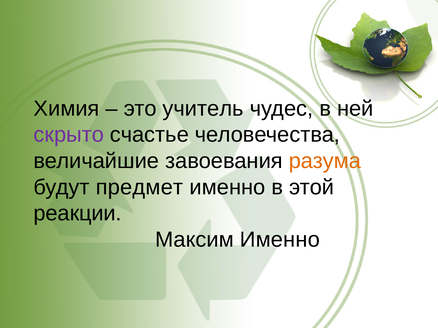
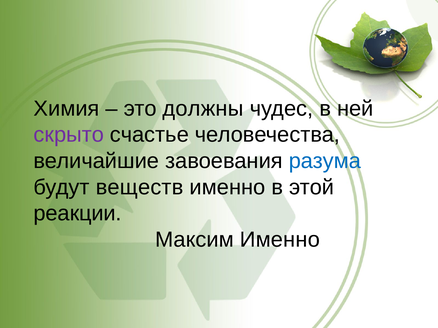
учитель: учитель -> должны (203, 109)
разума colour: orange -> blue (325, 161)
предмет: предмет -> веществ (140, 187)
